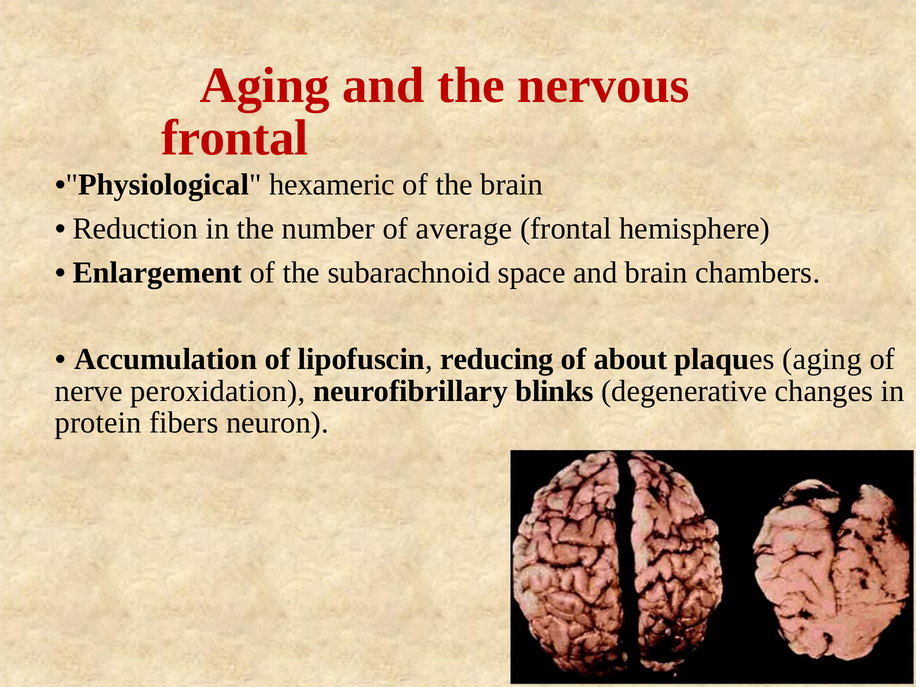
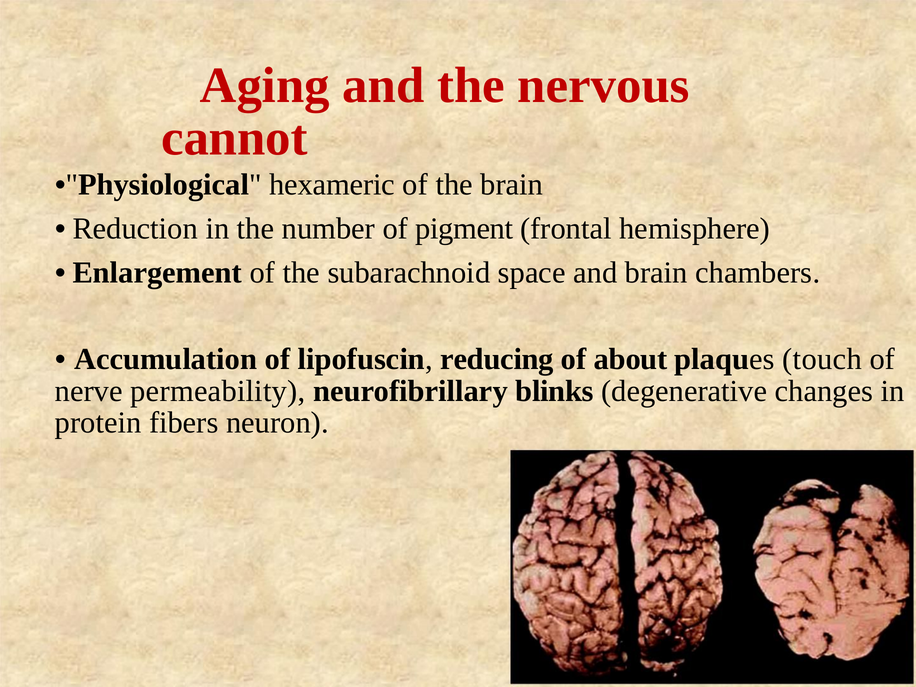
frontal: frontal -> cannot (234, 138)
average: average -> pigment (464, 229)
plaques aging: aging -> touch (822, 359)
peroxidation: peroxidation -> permeability (218, 391)
